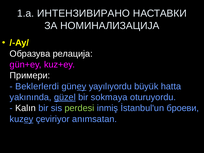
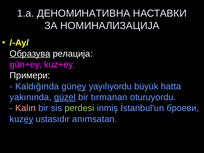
ИНТЕНЗИВИРАНО: ИНТЕНЗИВИРАНО -> ДЕНОМИНАТИВНА (84, 13)
Образува underline: none -> present (30, 54)
Beklerlerdi: Beklerlerdi -> Kaldığında (37, 86)
sokmaya: sokmaya -> tırmanan (109, 97)
Kalın colour: white -> pink (26, 108)
çeviriyor: çeviriyor -> ustasıdır (53, 119)
